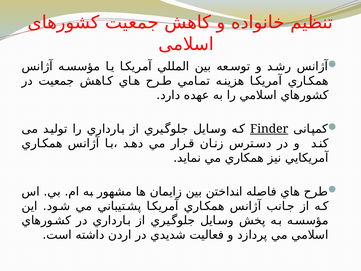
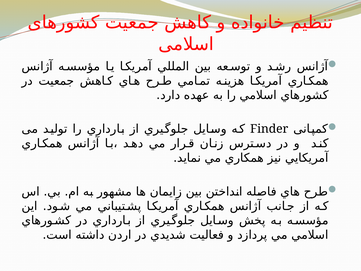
Finder underline: present -> none (269, 129)
